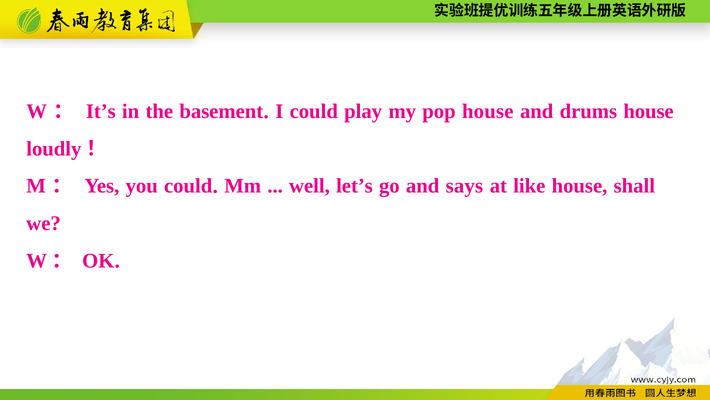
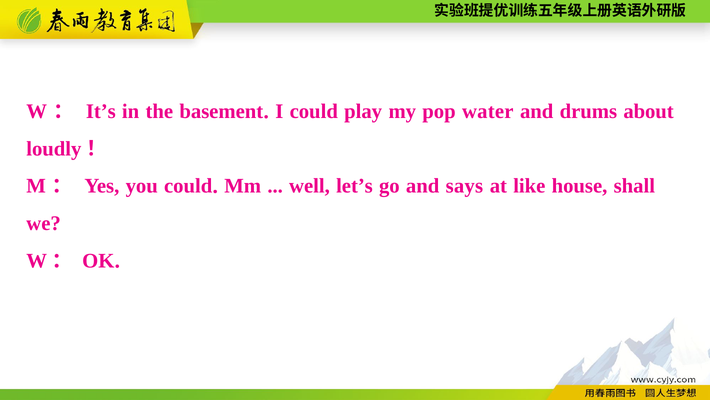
pop house: house -> water (488, 111)
drums house: house -> about (649, 111)
